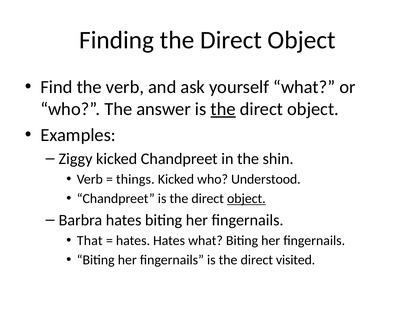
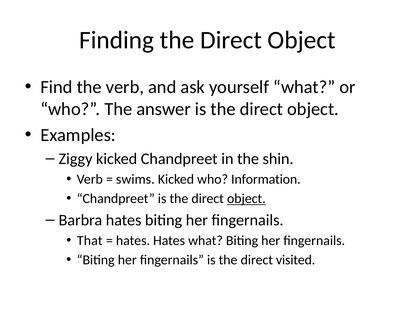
the underline: present -> none (223, 109)
things: things -> swims (135, 179)
Understood: Understood -> Information (266, 179)
